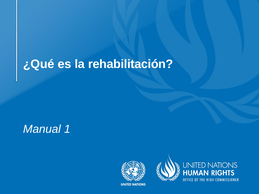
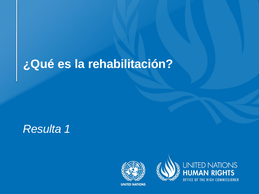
Manual: Manual -> Resulta (42, 129)
